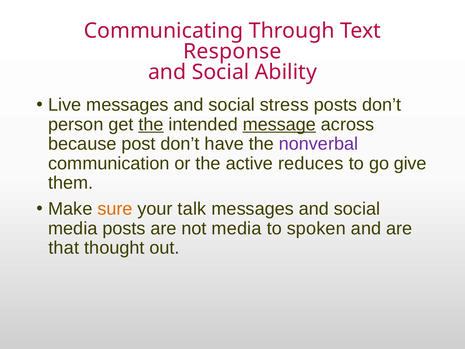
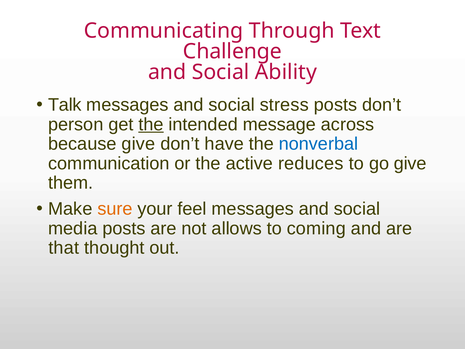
Response: Response -> Challenge (232, 51)
Live: Live -> Talk (65, 105)
message underline: present -> none (279, 124)
because post: post -> give (138, 144)
nonverbal colour: purple -> blue (318, 144)
talk: talk -> feel (192, 209)
not media: media -> allows (237, 228)
spoken: spoken -> coming (316, 228)
